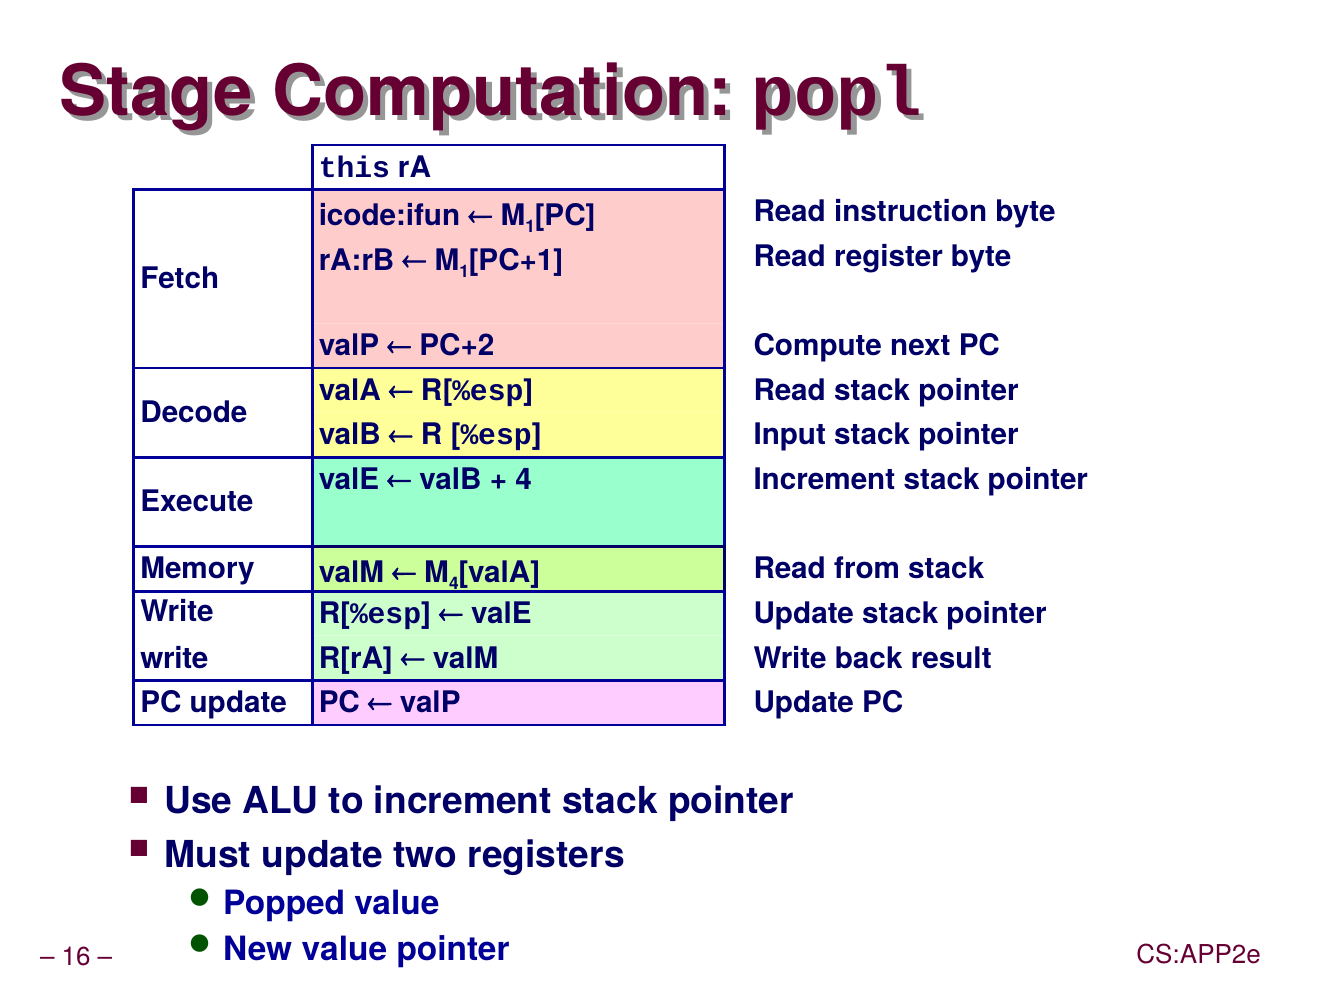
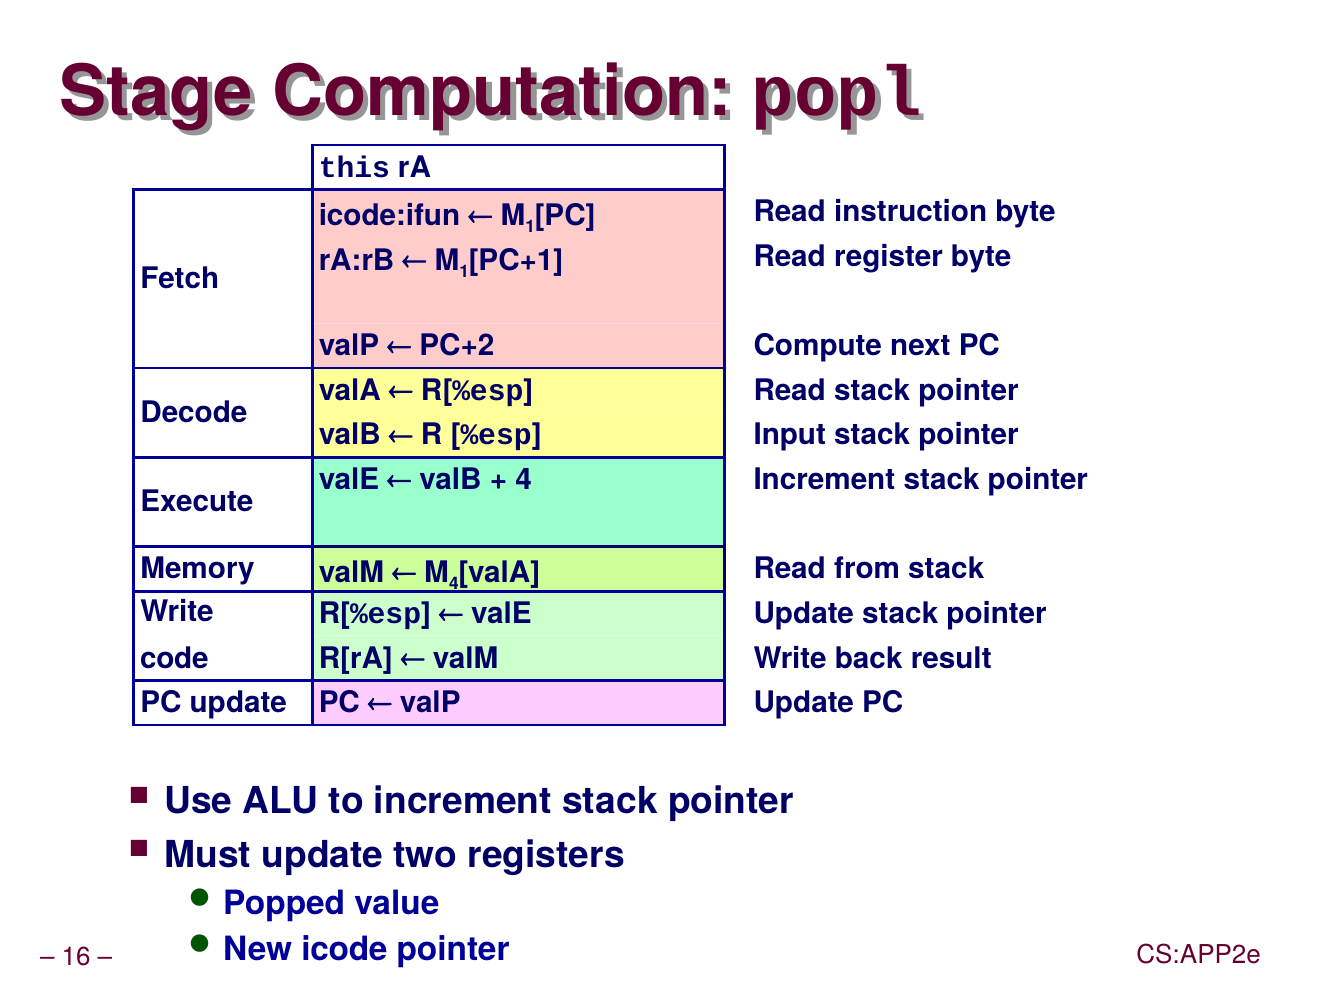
write: write -> code (174, 659)
value: value -> icode (345, 949)
